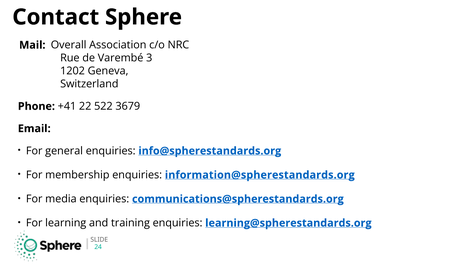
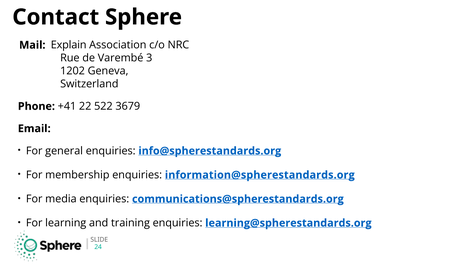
Overall: Overall -> Explain (69, 45)
